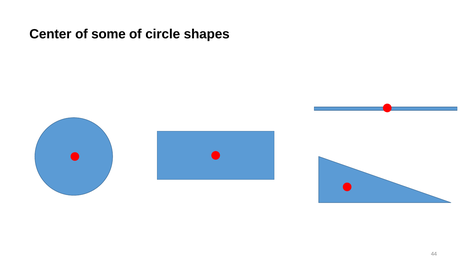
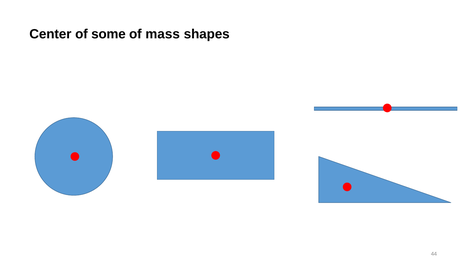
circle: circle -> mass (163, 34)
